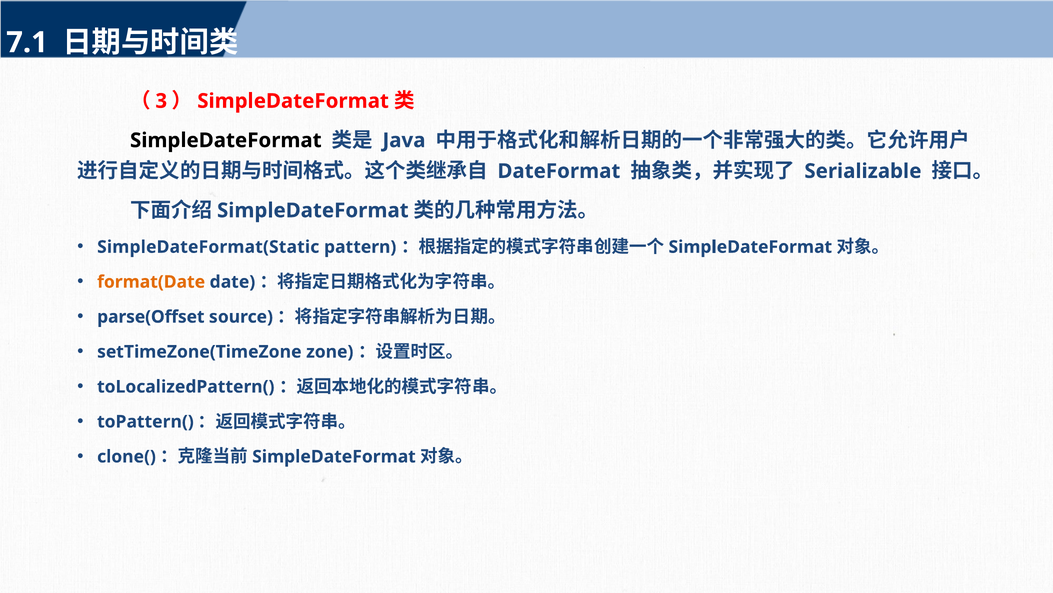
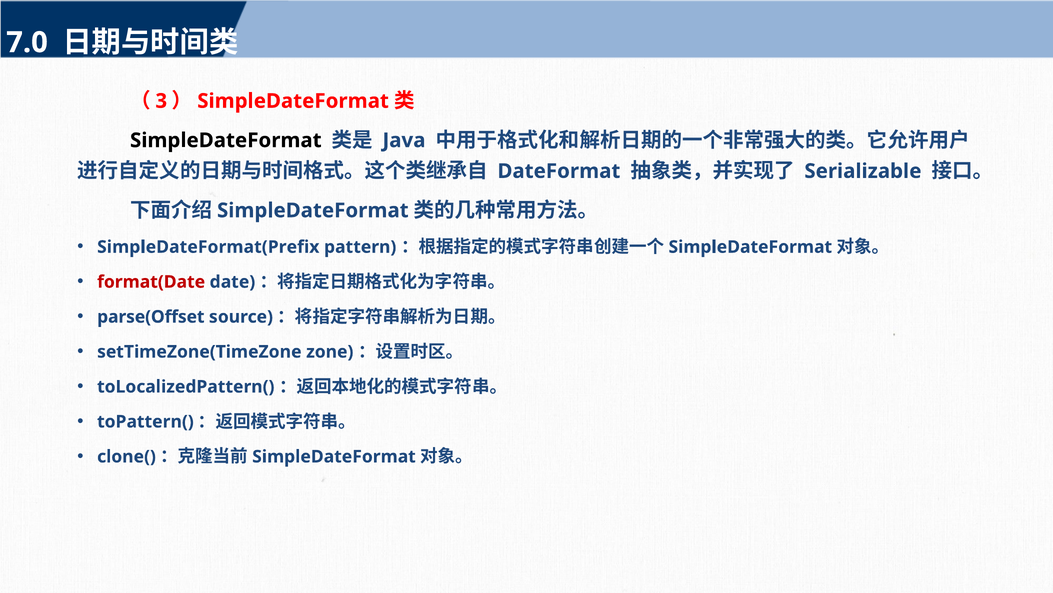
7.1: 7.1 -> 7.0 (27, 42)
SimpleDateFormat(Static: SimpleDateFormat(Static -> SimpleDateFormat(Prefix (208, 247)
format(Date colour: orange -> red (151, 282)
